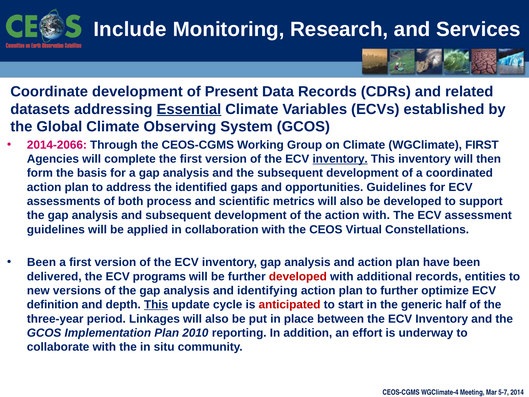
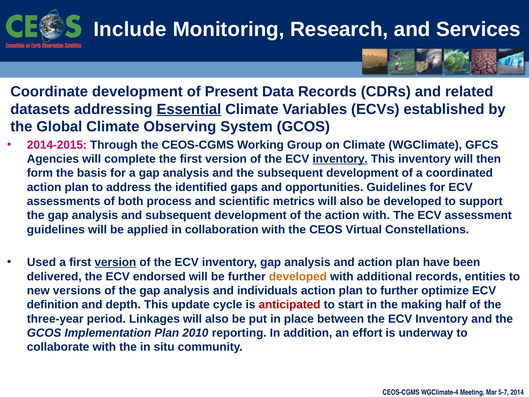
2014-2066: 2014-2066 -> 2014-2015 (57, 145)
WGClimate FIRST: FIRST -> GFCS (482, 145)
Been: Been -> Used (41, 262)
version underline: none -> present (115, 262)
programs: programs -> endorsed (159, 276)
developed colour: red -> orange (298, 276)
identifying: identifying -> individuals (267, 290)
This underline: present -> none (156, 305)
generic: generic -> making (422, 305)
